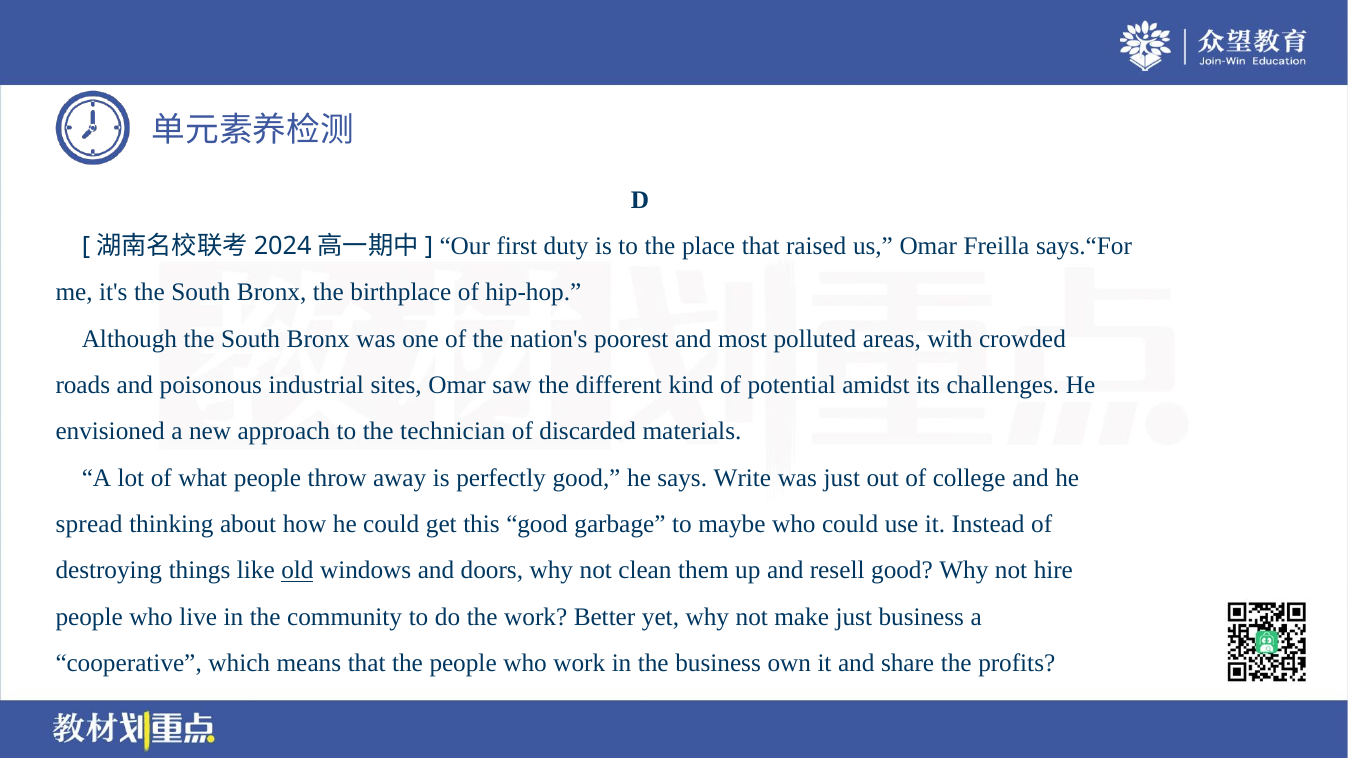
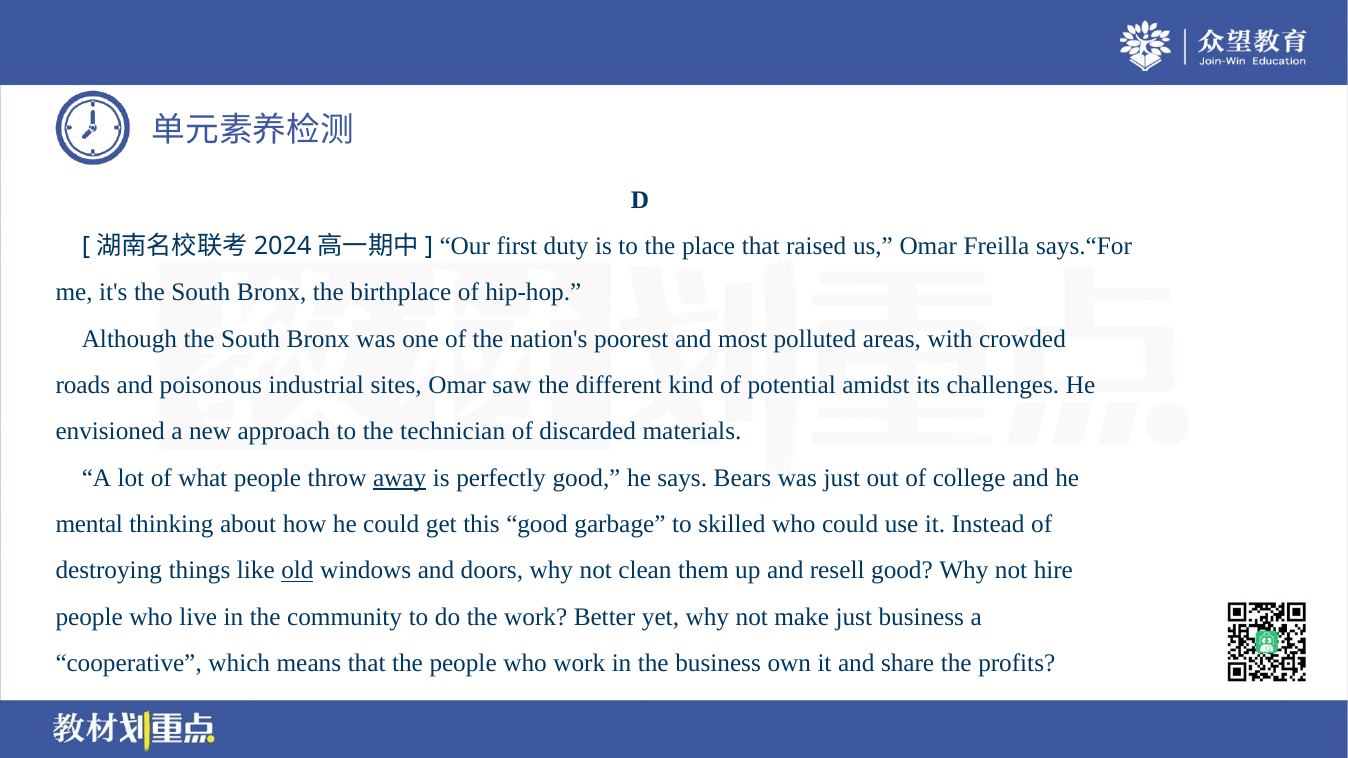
away underline: none -> present (400, 478)
Write: Write -> Bears (742, 478)
spread: spread -> mental (89, 524)
maybe: maybe -> skilled (732, 524)
